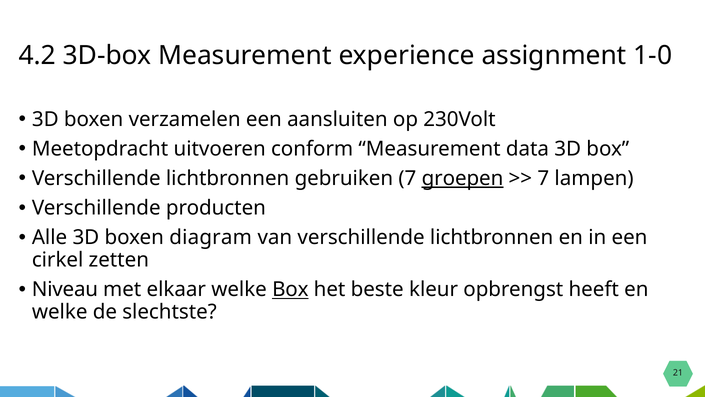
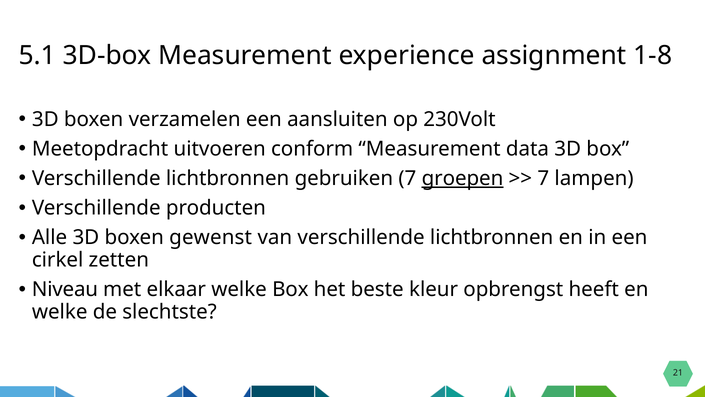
4.2: 4.2 -> 5.1 (37, 56)
1-0: 1-0 -> 1-8 (653, 56)
diagram: diagram -> gewenst (211, 237)
Box underline: present -> none (290, 289)
